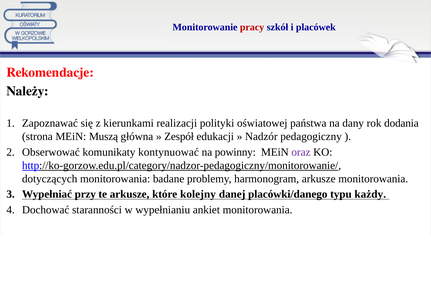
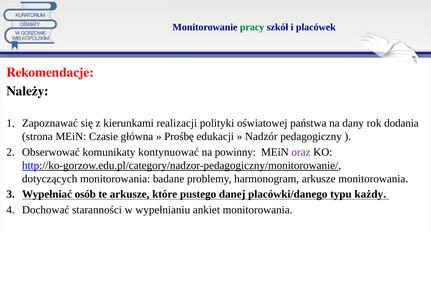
pracy colour: red -> green (252, 27)
Muszą: Muszą -> Czasie (104, 136)
Zespół: Zespół -> Prośbę (179, 136)
przy: przy -> osób (85, 194)
kolejny: kolejny -> pustego (198, 194)
